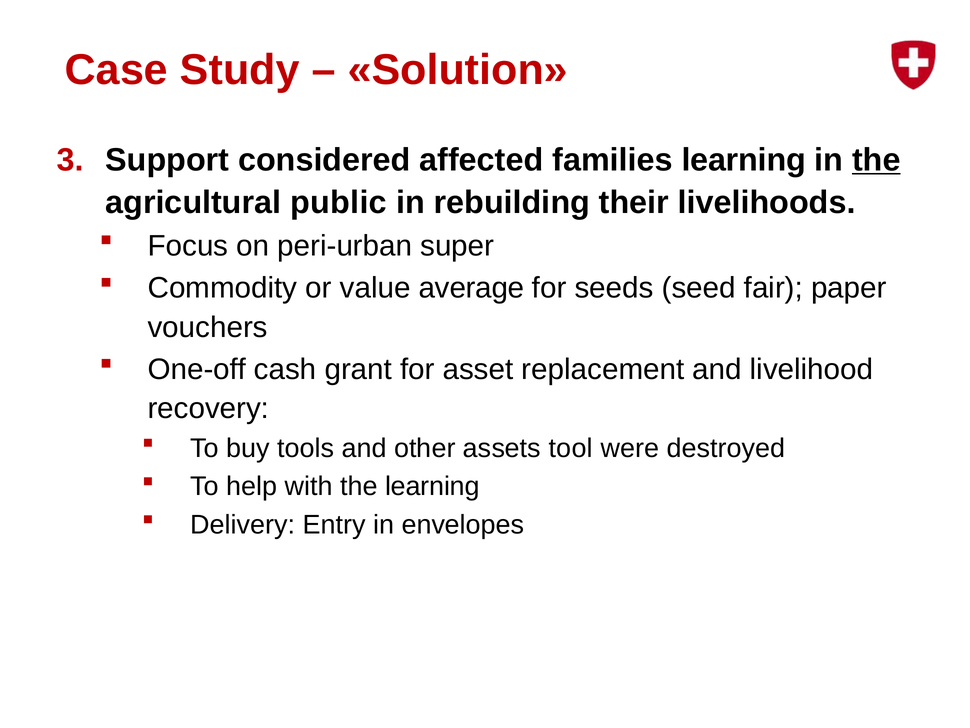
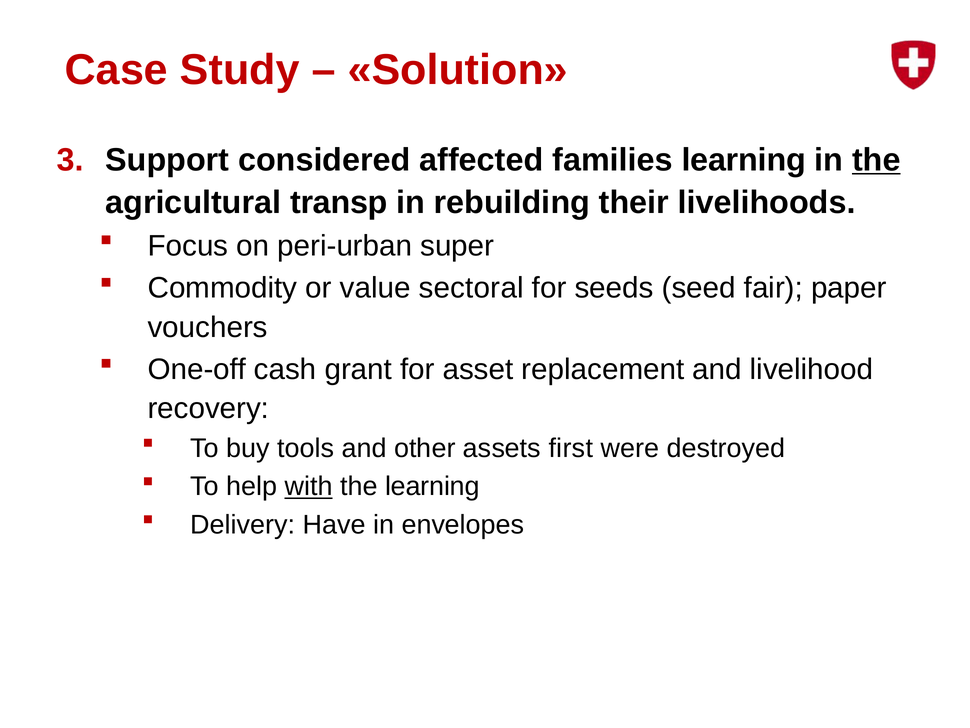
public: public -> transp (339, 202)
average: average -> sectoral (471, 288)
tool: tool -> first (571, 448)
with underline: none -> present (309, 486)
Entry: Entry -> Have (334, 524)
